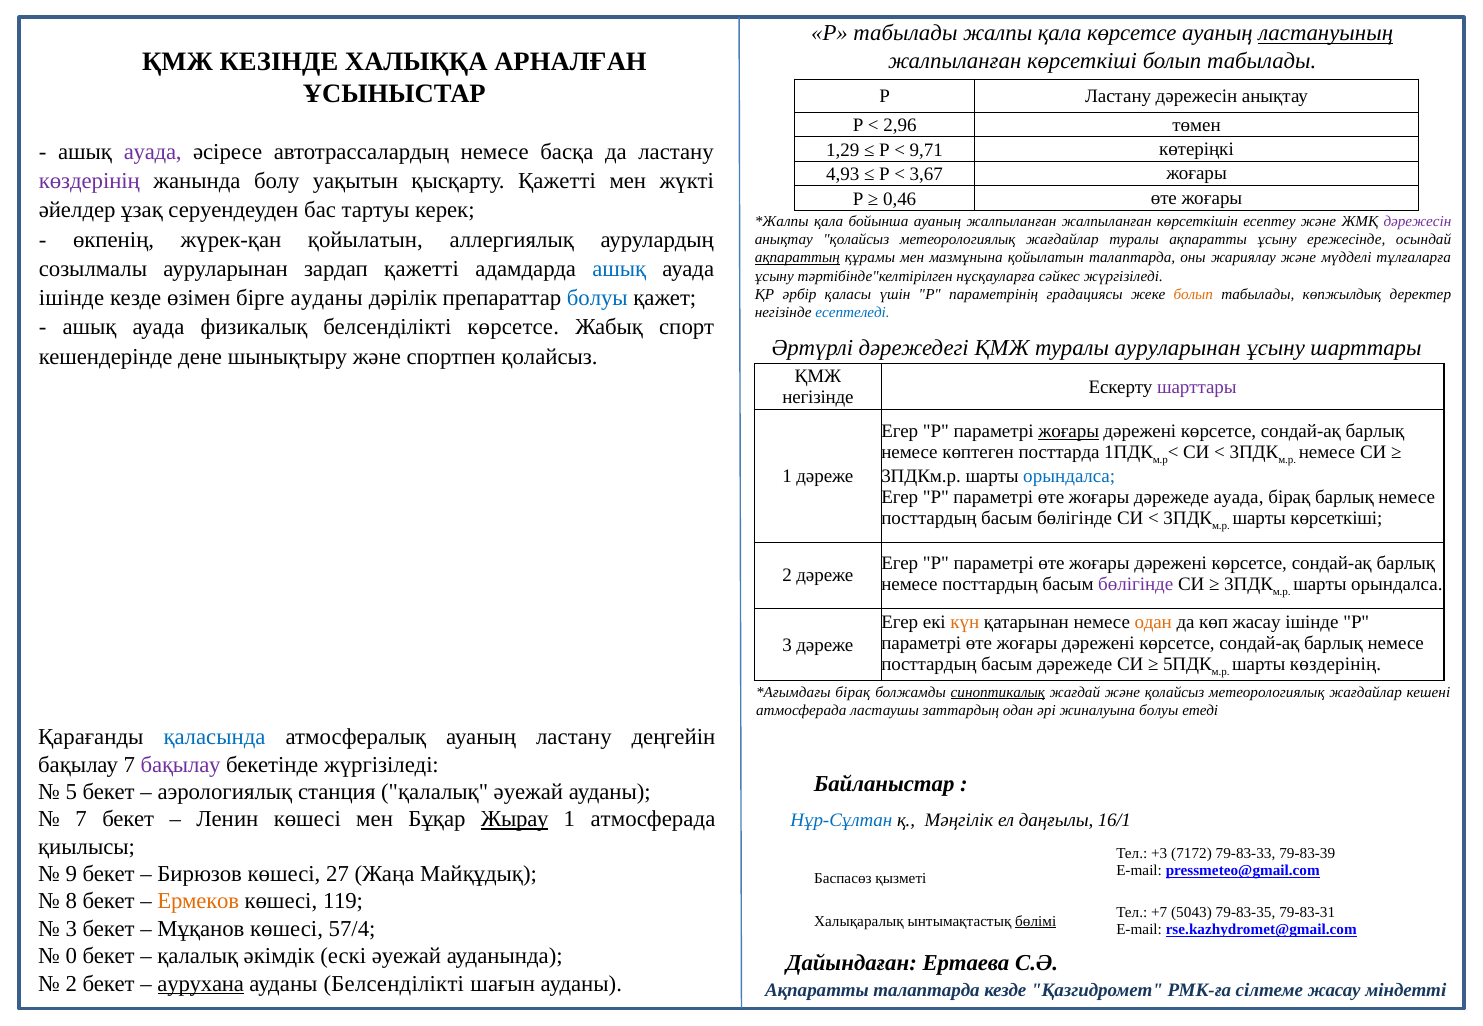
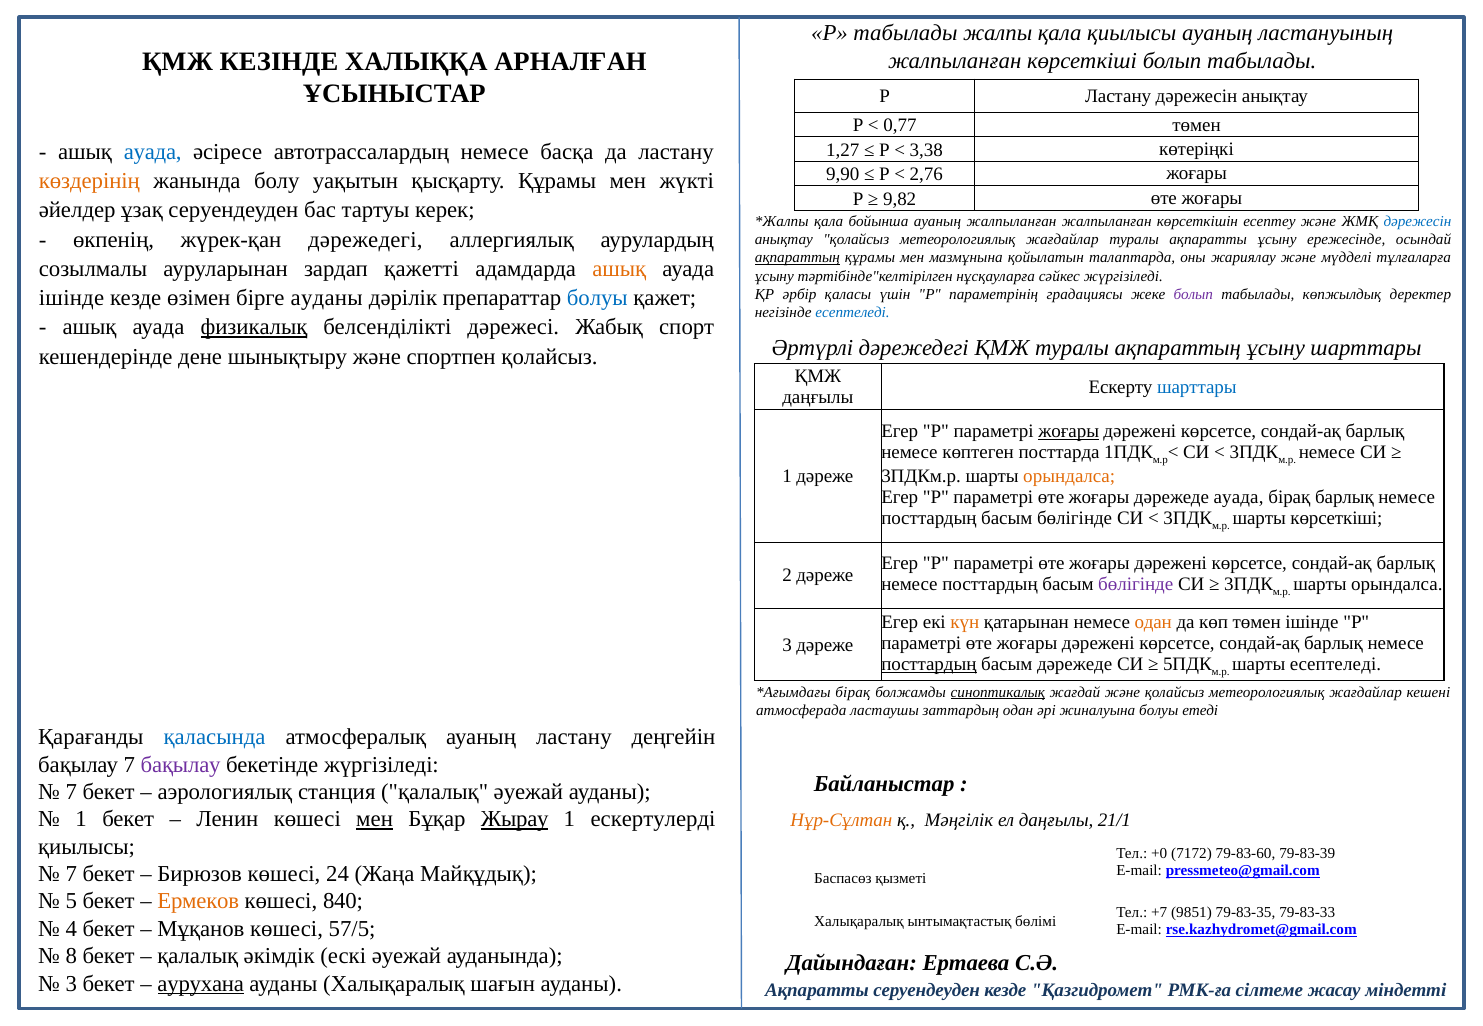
қала көрсетсе: көрсетсе -> қиылысы (1132, 33)
ластануының underline: present -> none (1326, 33)
2,96: 2,96 -> 0,77 (900, 126)
1,29: 1,29 -> 1,27 (843, 150)
9,71: 9,71 -> 3,38 (926, 150)
ауада colour: purple -> blue (153, 152)
4,93: 4,93 -> 9,90 (843, 175)
3,67: 3,67 -> 2,76 (926, 175)
көздерінің colour: purple -> orange (89, 181)
қысқарту Қажетті: Қажетті -> Құрамы (557, 181)
0,46: 0,46 -> 9,82 (900, 199)
дәрежесін colour: purple -> blue (1417, 222)
жүрек-қан қойылатын: қойылатын -> дәрежедегі (365, 240)
ашық colour: blue -> orange (619, 269)
болып colour: orange -> purple (1193, 295)
физикалық underline: none -> present (254, 328)
белсенділікті көрсетсе: көрсетсе -> дәрежесі (513, 328)
туралы ауруларынан: ауруларынан -> ақпараттың (1178, 348)
шарттары colour: purple -> blue (1197, 387)
негізінде: негізінде -> даңғылы (818, 398)
орындалса colour: blue -> orange (1069, 476)
көп жасау: жасау -> төмен (1257, 623)
посттардың underline: none -> present (929, 665)
шарты көздерінің: көздерінің -> есептеледі (1336, 665)
5: 5 -> 7 (71, 793)
7: 7 -> 1 (81, 820)
мен underline: none -> present (375, 820)
1 атмосферада: атмосферада -> ескертулерді (653, 820)
Нұр-Сұлтан colour: blue -> orange (841, 820)
16/1: 16/1 -> 21/1 (1114, 820)
+3: +3 -> +0 (1159, 854)
79-83-33: 79-83-33 -> 79-83-60 (1246, 854)
9: 9 -> 7 (71, 875)
27: 27 -> 24 (338, 875)
8: 8 -> 5 (71, 902)
119: 119 -> 840 (343, 902)
5043: 5043 -> 9851 (1191, 913)
79-83-31: 79-83-31 -> 79-83-33 (1307, 913)
бөлімі underline: present -> none (1036, 922)
3: 3 -> 4 (71, 929)
57/4: 57/4 -> 57/5 (352, 929)
0: 0 -> 8 (71, 957)
2: 2 -> 3 (71, 984)
ауданы Белсенділікті: Белсенділікті -> Халықаралық (394, 984)
Ақпаратты талаптарда: талаптарда -> серуендеуден (927, 990)
